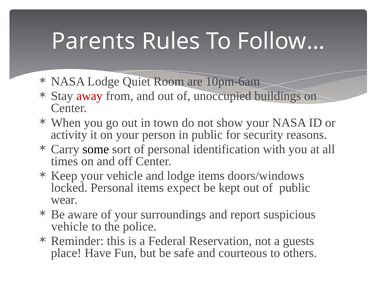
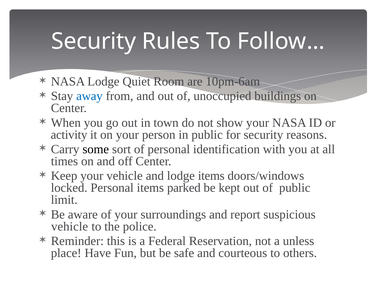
Parents: Parents -> Security (94, 41)
away colour: red -> blue (89, 96)
expect: expect -> parked (184, 188)
wear: wear -> limit (64, 200)
guests: guests -> unless (298, 241)
